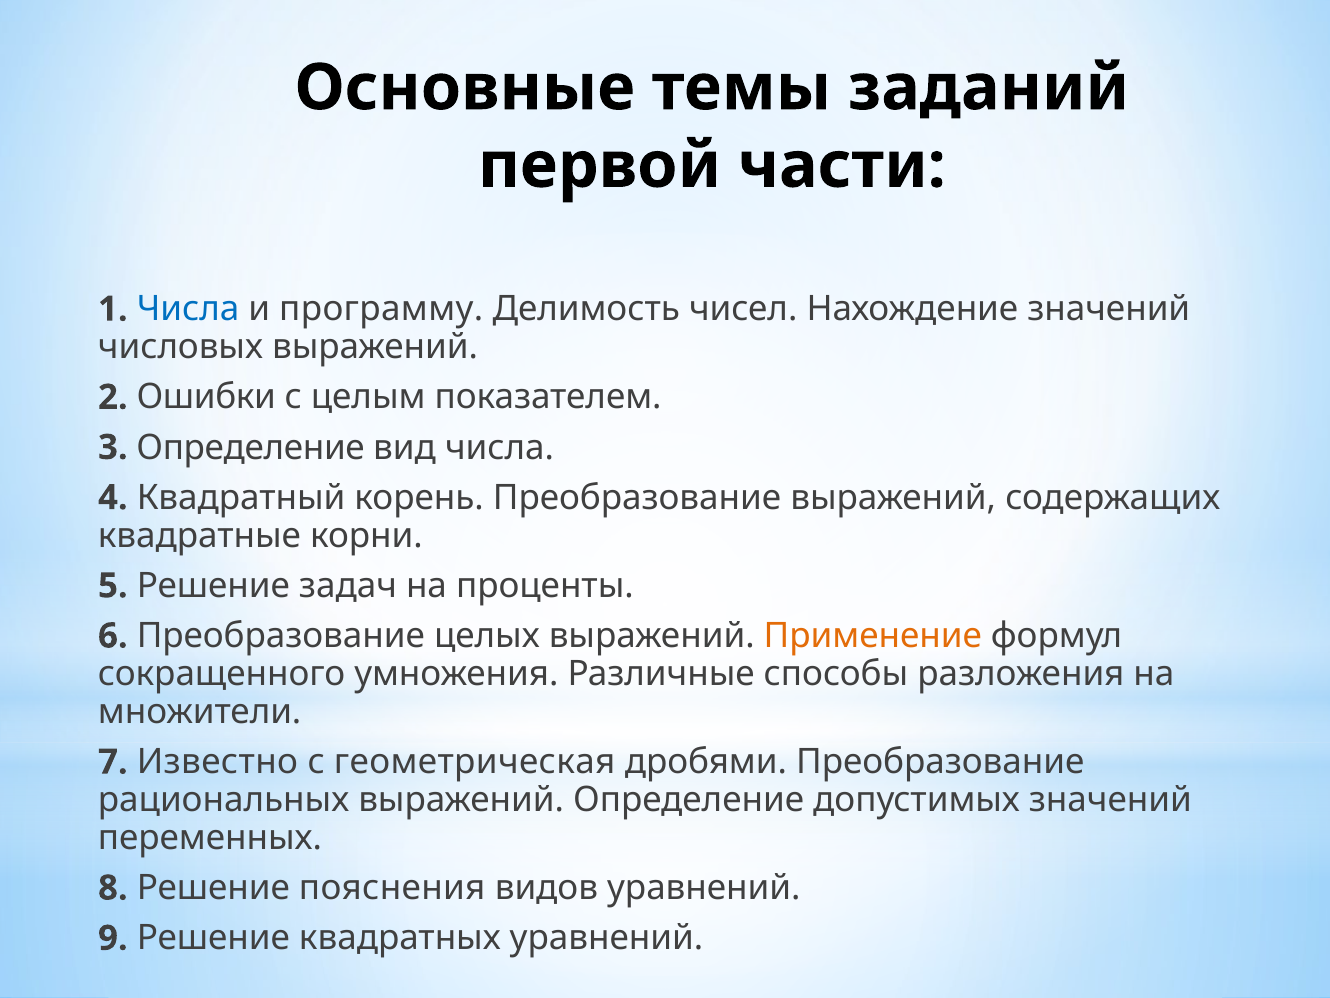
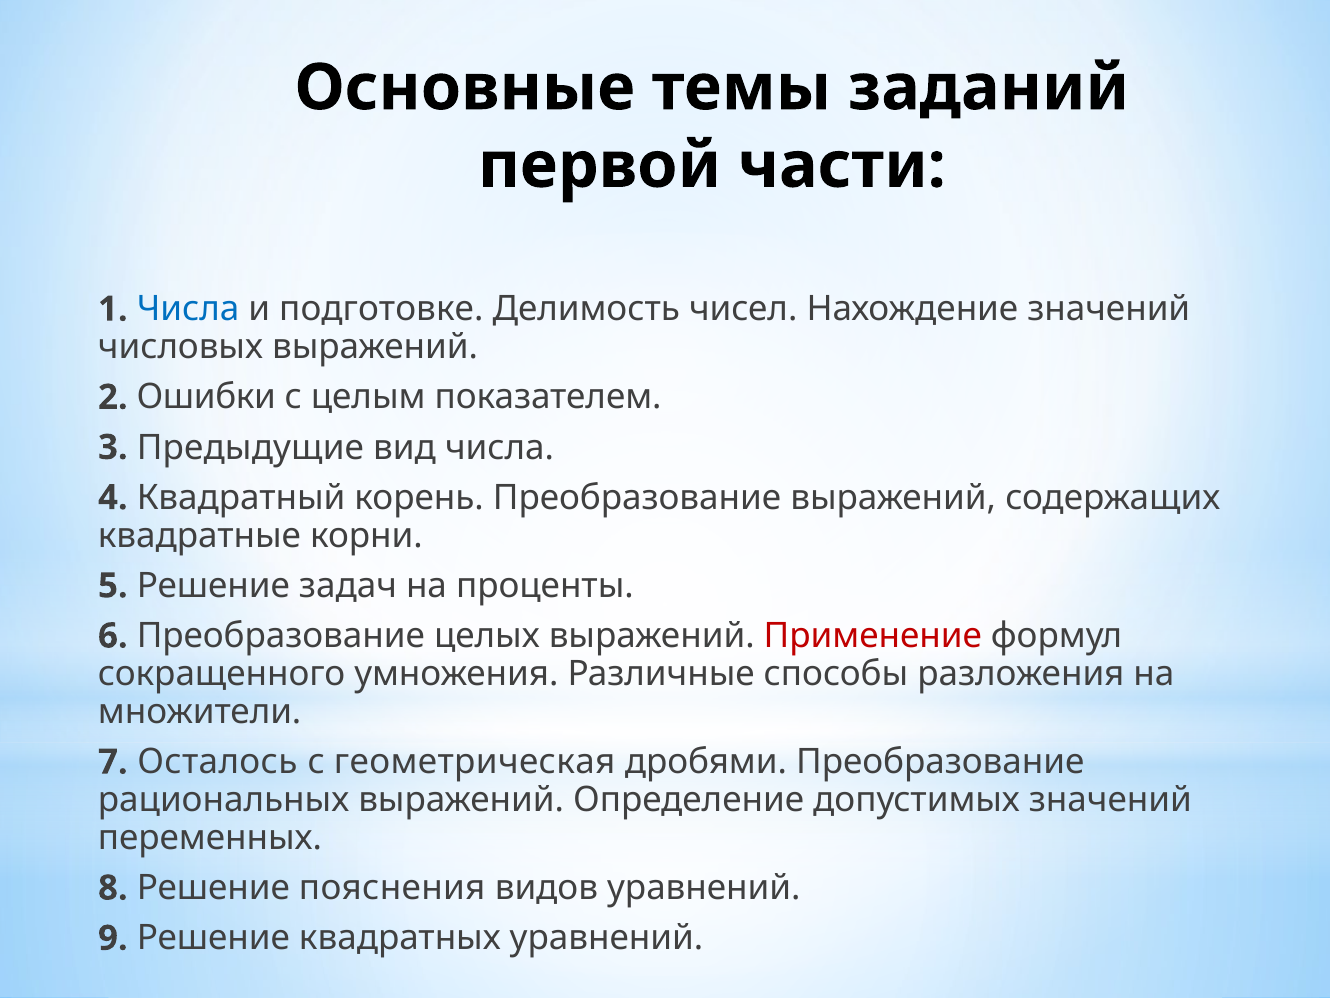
программу: программу -> подготовке (381, 309)
3 Определение: Определение -> Предыдущие (250, 447)
Применение colour: orange -> red (873, 636)
Известно: Известно -> Осталось (217, 762)
